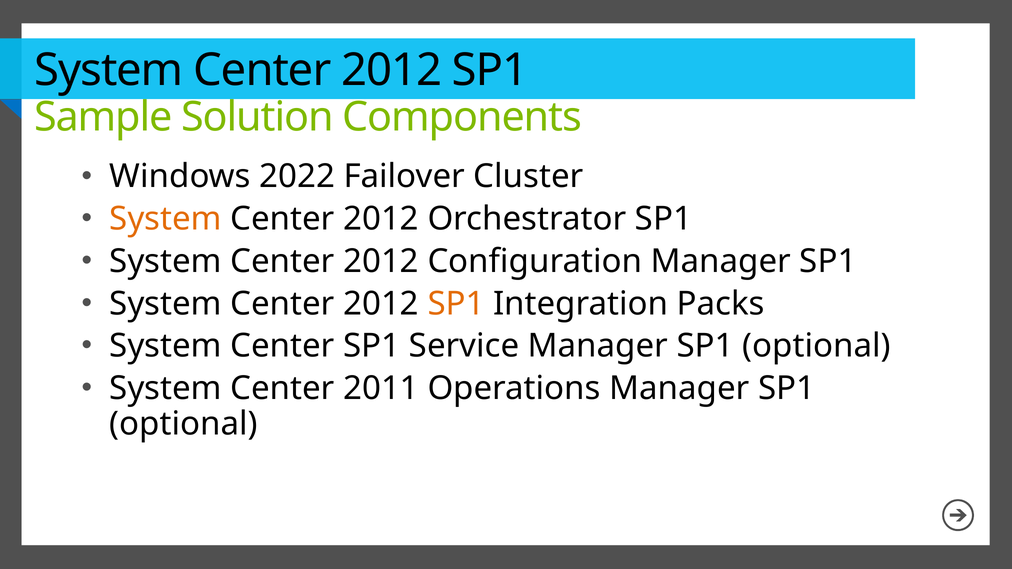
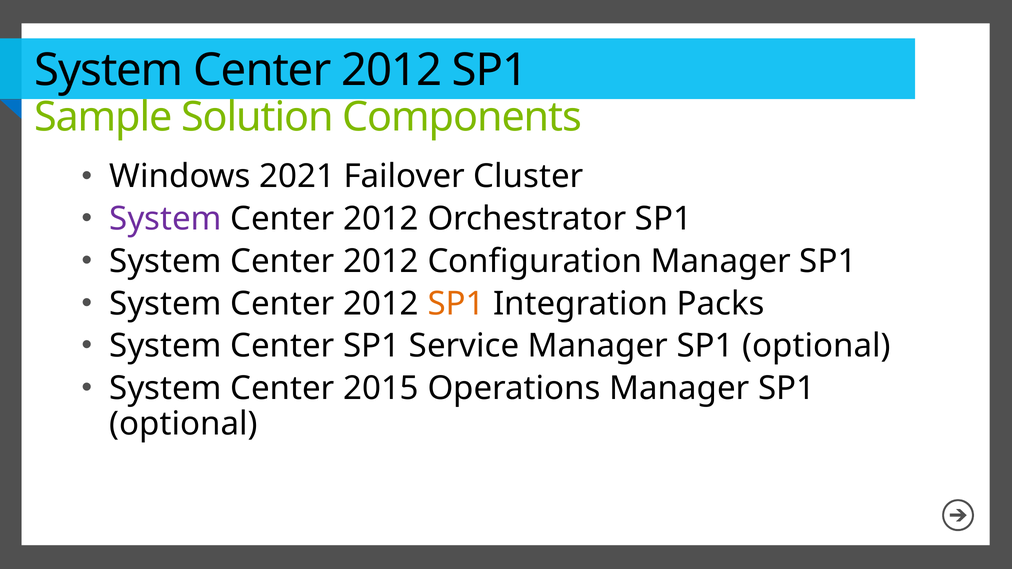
2022: 2022 -> 2021 (297, 177)
System colour: orange -> purple (166, 219)
2011: 2011 -> 2015 (381, 388)
